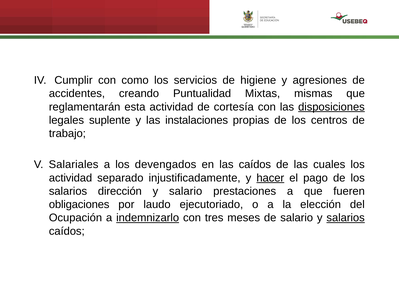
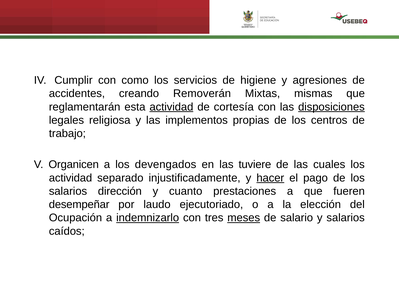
Puntualidad: Puntualidad -> Removerán (202, 94)
actividad underline: none -> present (171, 107)
suplente: suplente -> religiosa (110, 120)
instalaciones: instalaciones -> implementos (197, 120)
Salariales: Salariales -> Organicen (74, 165)
las caídos: caídos -> tuviere (255, 165)
y salario: salario -> cuanto (186, 191)
obligaciones: obligaciones -> desempeñar (79, 205)
meses underline: none -> present (244, 218)
salarios underline: present -> none (346, 218)
